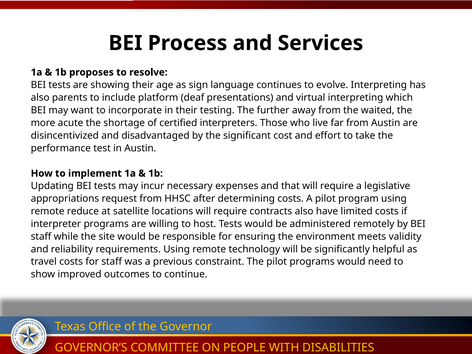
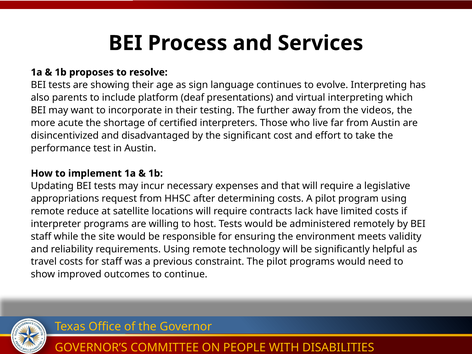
waited: waited -> videos (378, 110)
contracts also: also -> lack (304, 211)
